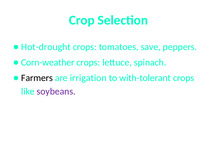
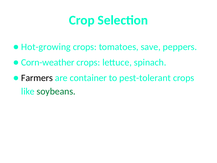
Hot-drought: Hot-drought -> Hot-growing (46, 47)
irrigation: irrigation -> container (88, 78)
with-tolerant: with-tolerant -> pest-tolerant (145, 78)
soybeans colour: purple -> green (56, 91)
